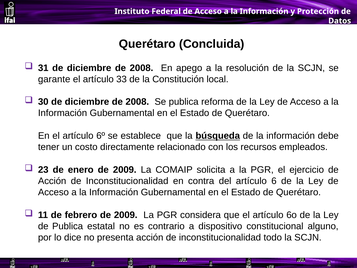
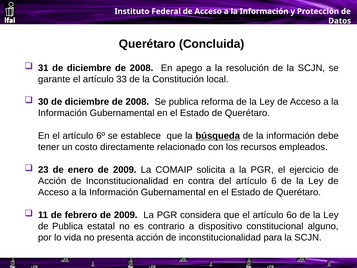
dice: dice -> vida (73, 237)
todo: todo -> para (273, 237)
